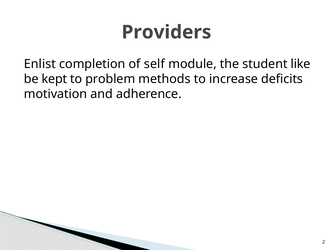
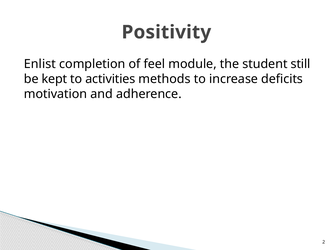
Providers: Providers -> Positivity (166, 32)
self: self -> feel (154, 64)
like: like -> still (301, 64)
problem: problem -> activities (110, 79)
